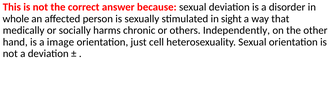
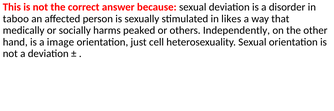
whole: whole -> taboo (16, 19)
sight: sight -> likes (231, 19)
chronic: chronic -> peaked (139, 30)
